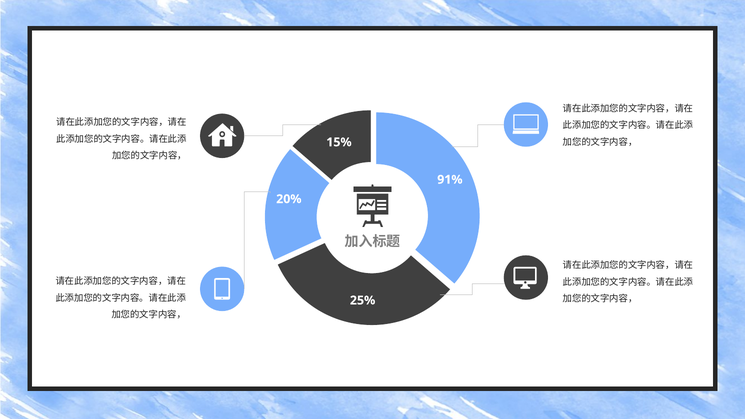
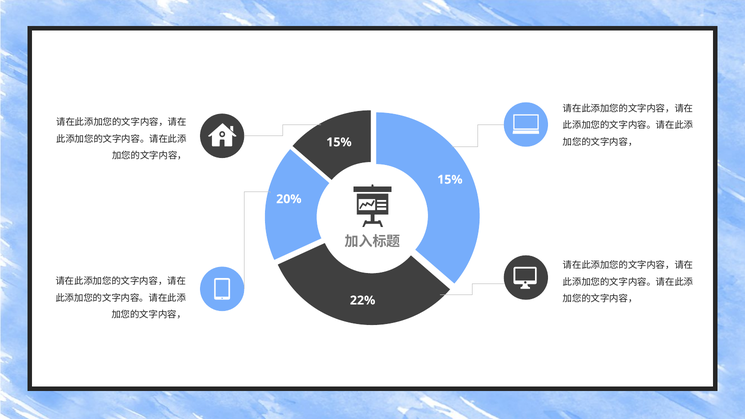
91%: 91% -> 15% (450, 180)
25%: 25% -> 22% (363, 300)
